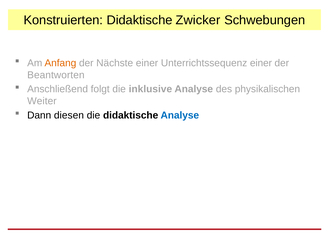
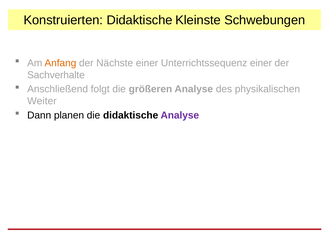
Zwicker: Zwicker -> Kleinste (198, 20)
Beantworten: Beantworten -> Sachverhalte (56, 75)
inklusive: inklusive -> größeren (150, 89)
diesen: diesen -> planen (69, 115)
Analyse colour: blue -> purple (180, 115)
